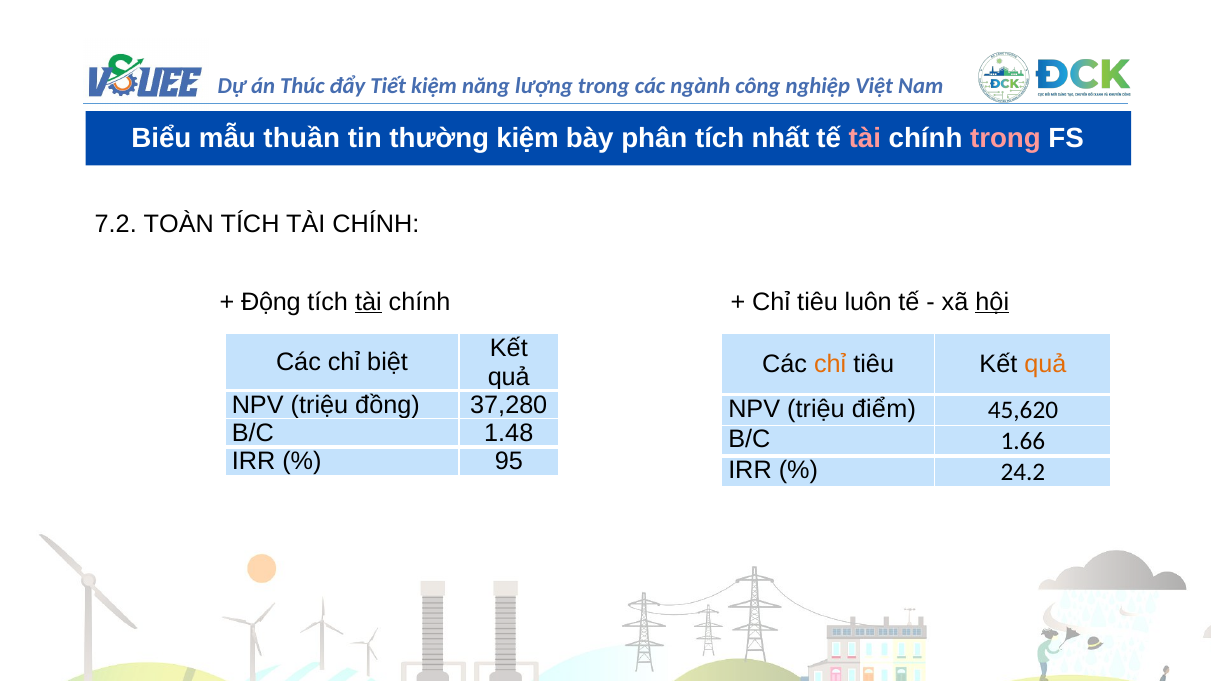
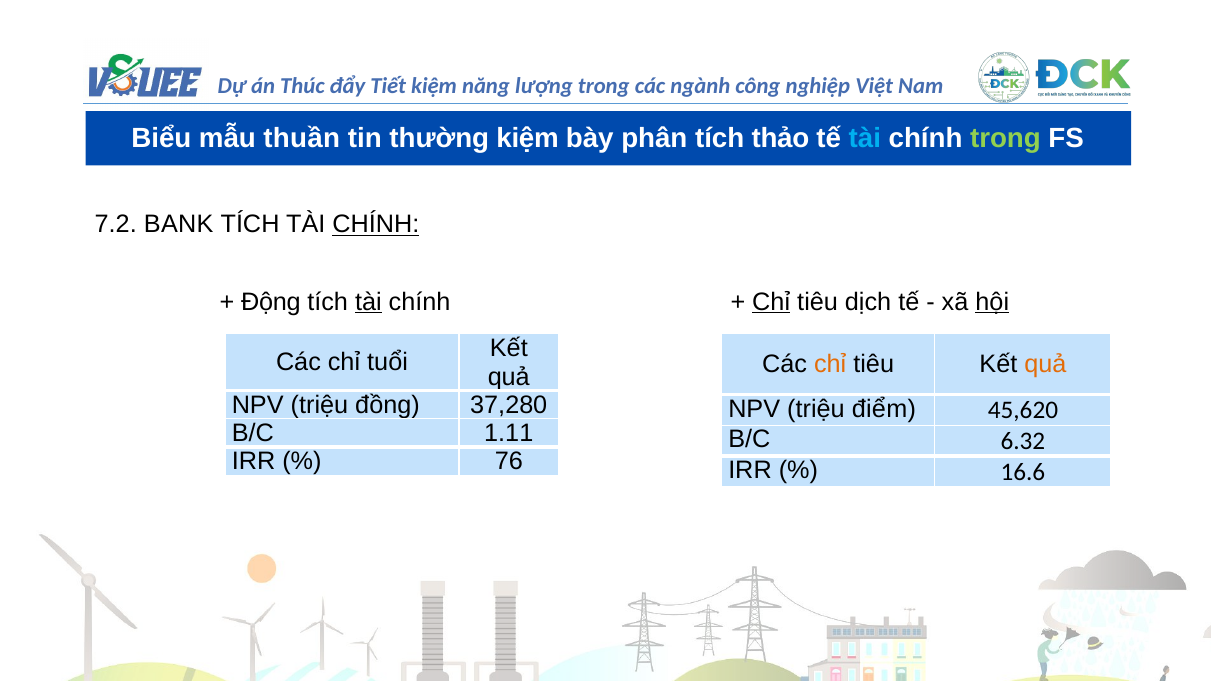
nhất: nhất -> thảo (780, 138)
tài colour: pink -> light blue (865, 138)
trong colour: pink -> light green (1005, 138)
TOÀN: TOÀN -> BANK (179, 225)
CHÍNH underline: none -> present (376, 225)
Chỉ underline: none -> present (771, 302)
luôn: luôn -> dịch (868, 302)
biệt: biệt -> tuổi (388, 363)
1.48: 1.48 -> 1.11 (509, 434)
1.66: 1.66 -> 6.32 (1023, 441)
95: 95 -> 76 (509, 462)
24.2: 24.2 -> 16.6 (1023, 472)
